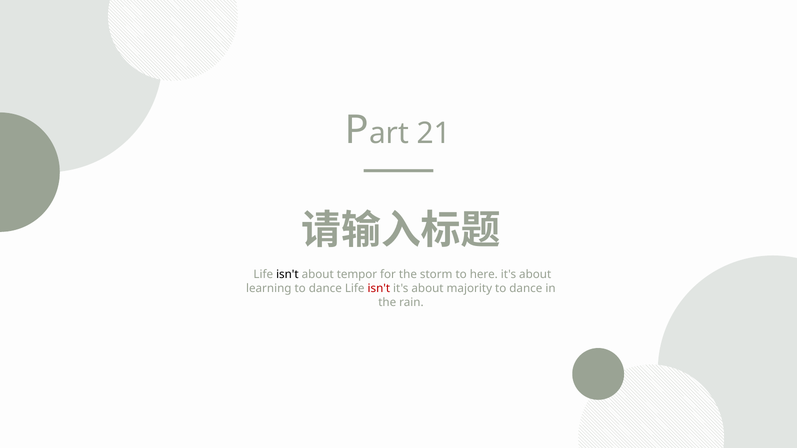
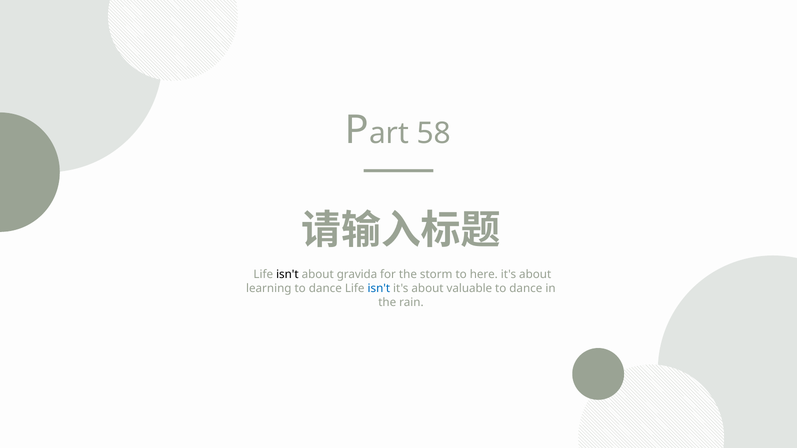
21: 21 -> 58 (434, 133)
tempor: tempor -> gravida (357, 275)
isn't colour: red -> blue (379, 289)
majority: majority -> valuable (469, 289)
